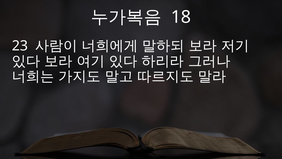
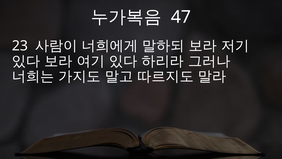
18: 18 -> 47 (181, 17)
